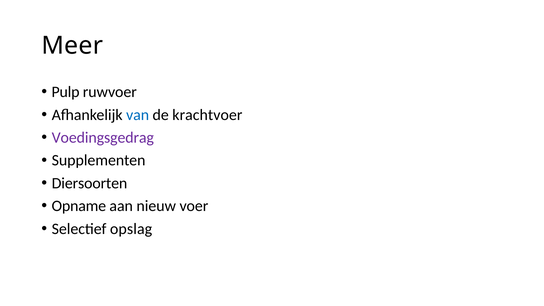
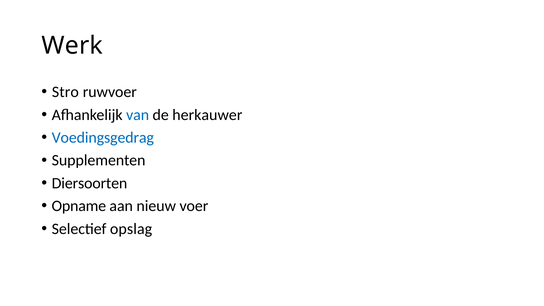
Meer: Meer -> Werk (72, 46)
Pulp: Pulp -> Stro (65, 92)
krachtvoer: krachtvoer -> herkauwer (207, 115)
Voedingsgedrag colour: purple -> blue (103, 138)
